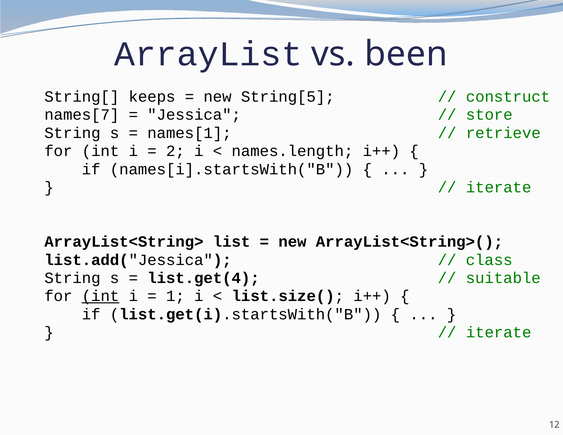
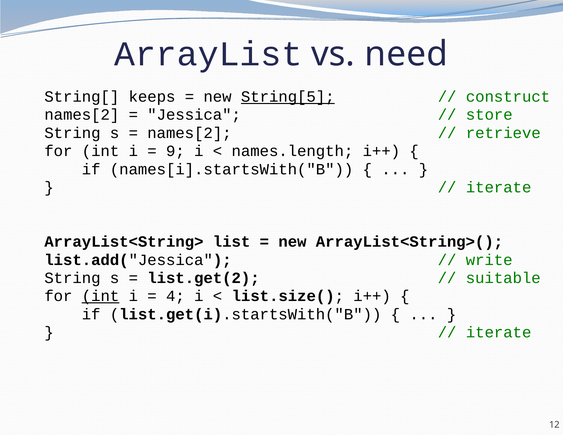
been: been -> need (406, 54)
String[5 underline: none -> present (288, 97)
names[7: names[7 -> names[2 (82, 115)
names[1: names[1 -> names[2 (189, 133)
2: 2 -> 9 (175, 151)
class: class -> write (489, 260)
list.get(4: list.get(4 -> list.get(2 (203, 278)
1: 1 -> 4 (175, 296)
